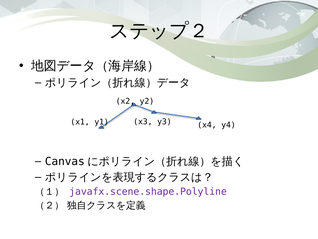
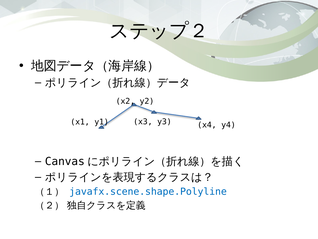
javafx.scene.shape.Polyline colour: purple -> blue (148, 191)
